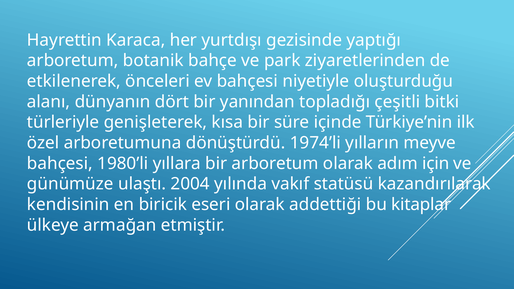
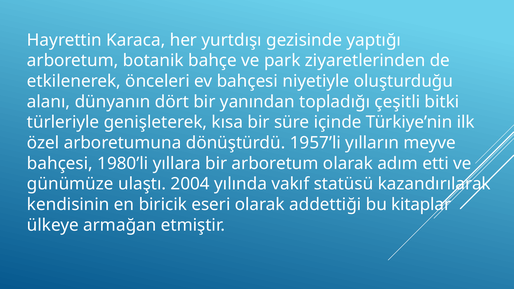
1974’li: 1974’li -> 1957’li (315, 143)
için: için -> etti (436, 163)
